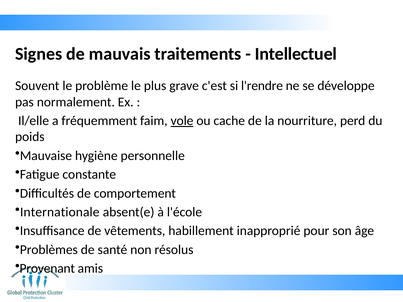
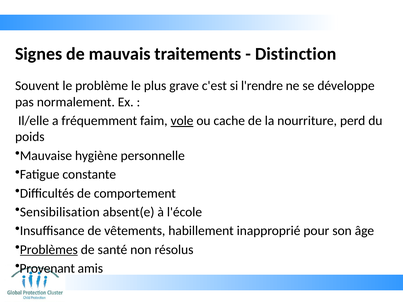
Intellectuel: Intellectuel -> Distinction (296, 54)
Internationale: Internationale -> Sensibilisation (60, 212)
Problèmes underline: none -> present (49, 250)
